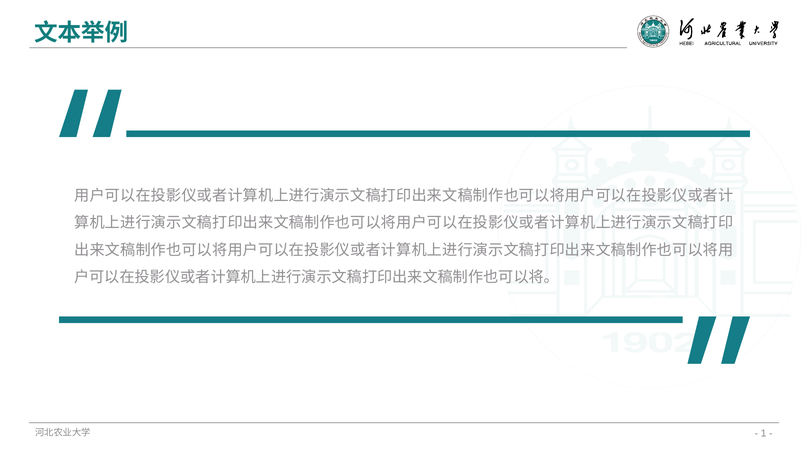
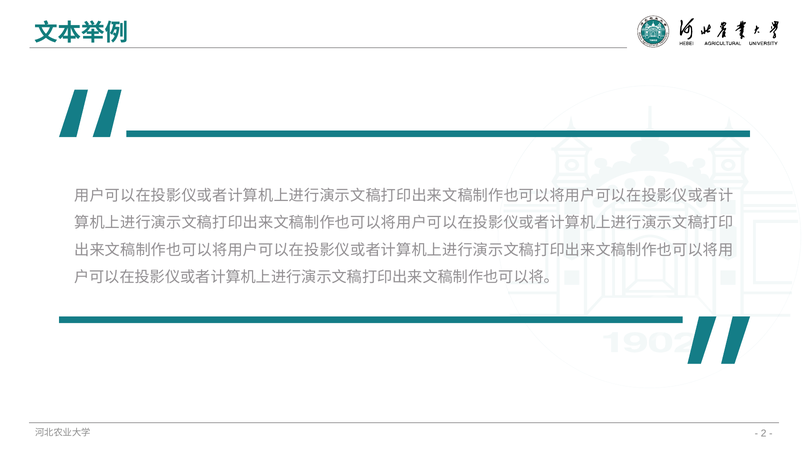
1: 1 -> 2 (764, 434)
